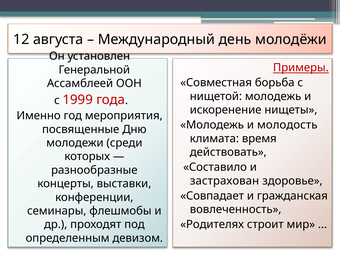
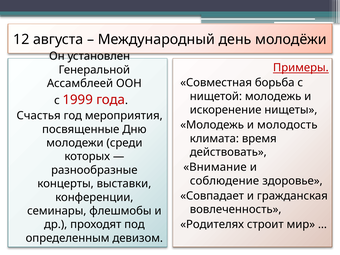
Именно: Именно -> Счастья (39, 116)
Составило: Составило -> Внимание (215, 167)
застрахован: застрахован -> соблюдение (225, 181)
